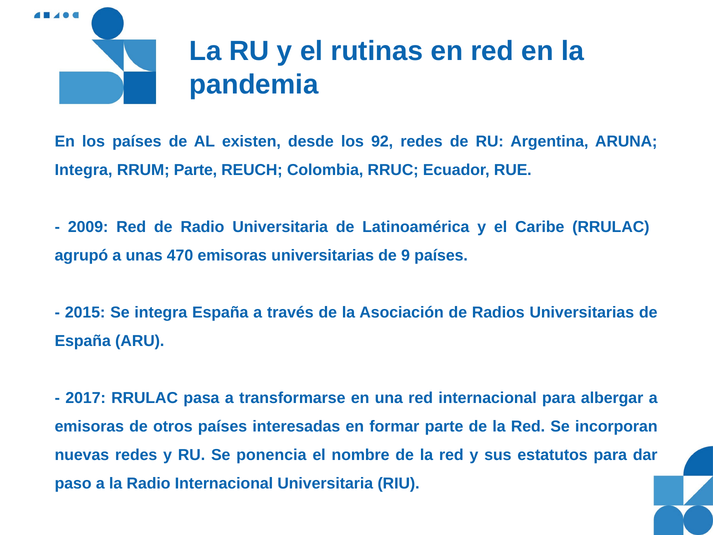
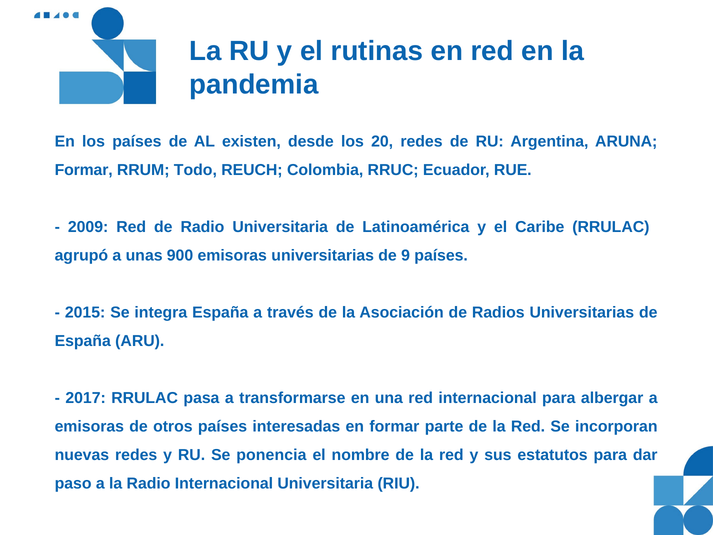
92: 92 -> 20 (382, 141)
Integra: Integra -> Formar (84, 170)
RRUM Parte: Parte -> Todo (195, 170)
470: 470 -> 900 (180, 255)
